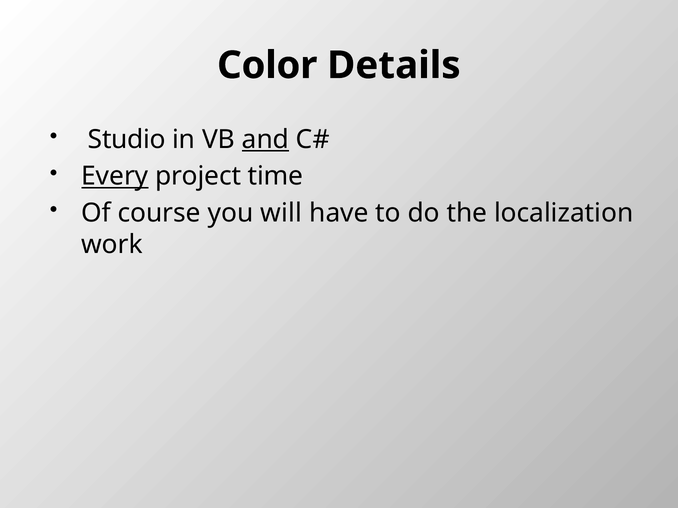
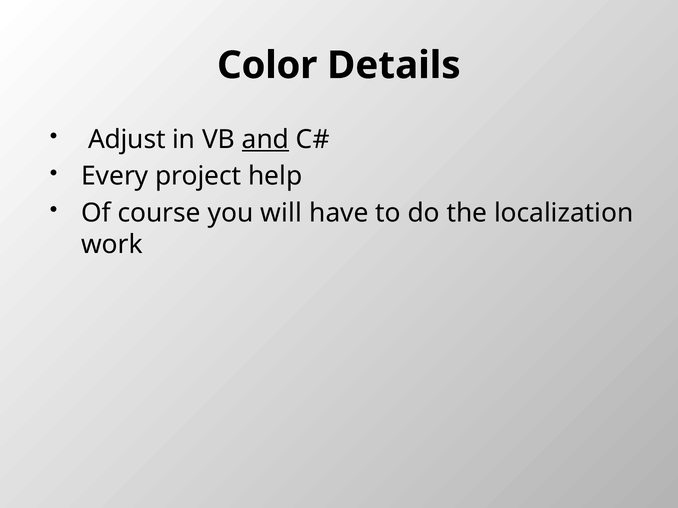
Studio: Studio -> Adjust (127, 140)
Every underline: present -> none (115, 176)
time: time -> help (275, 176)
